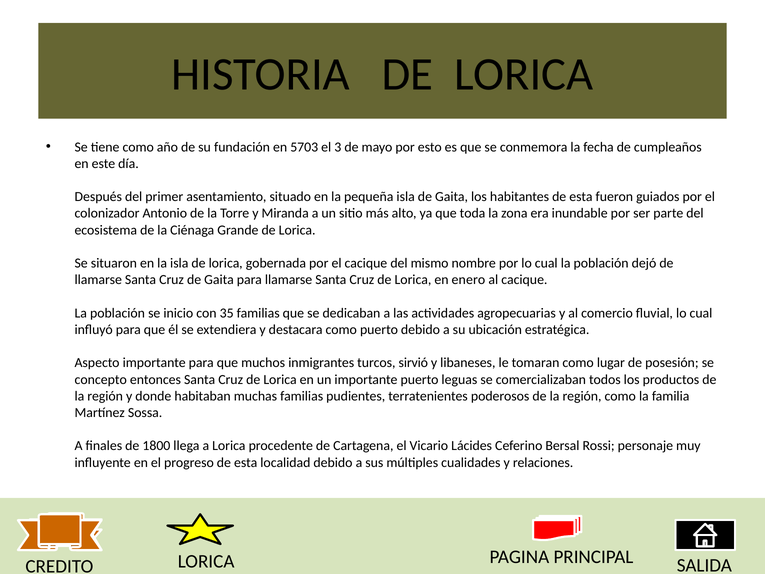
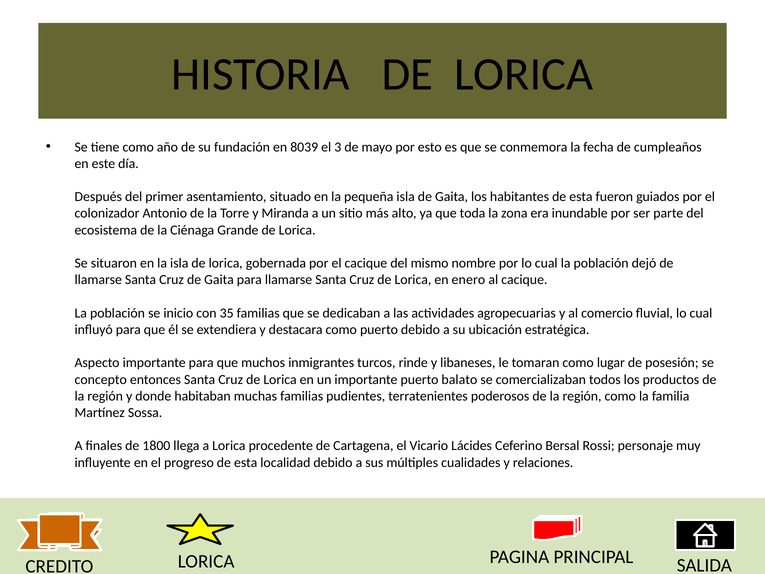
5703: 5703 -> 8039 (304, 147)
sirvió: sirvió -> rinde (413, 363)
leguas: leguas -> balato (459, 379)
